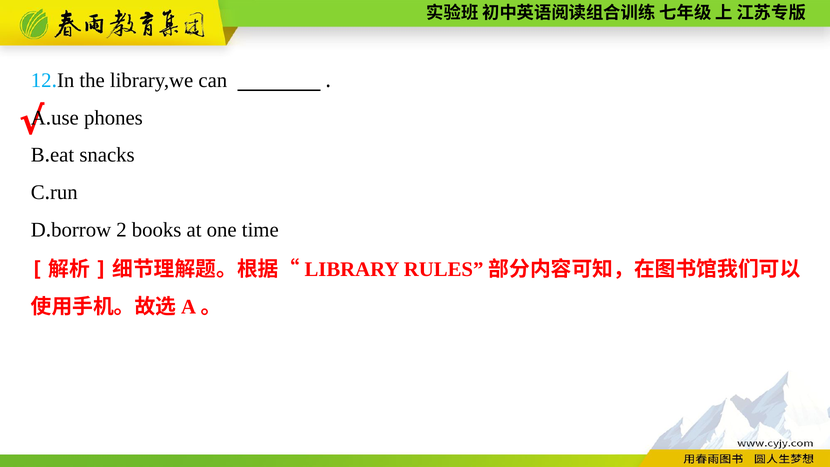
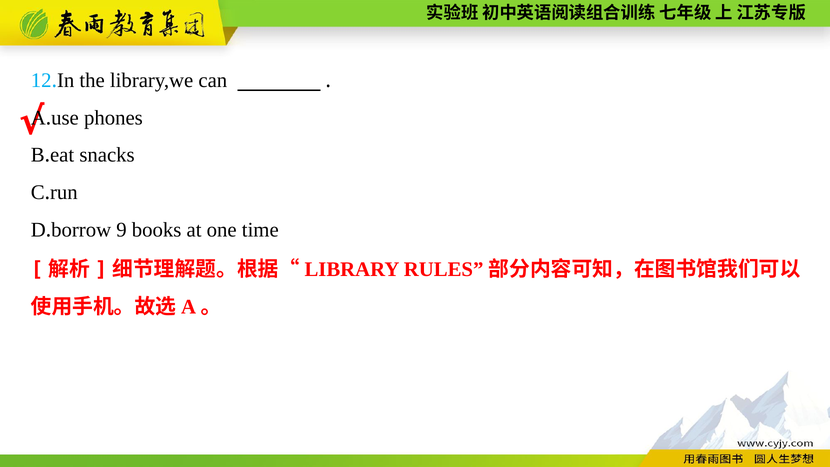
2: 2 -> 9 (121, 230)
